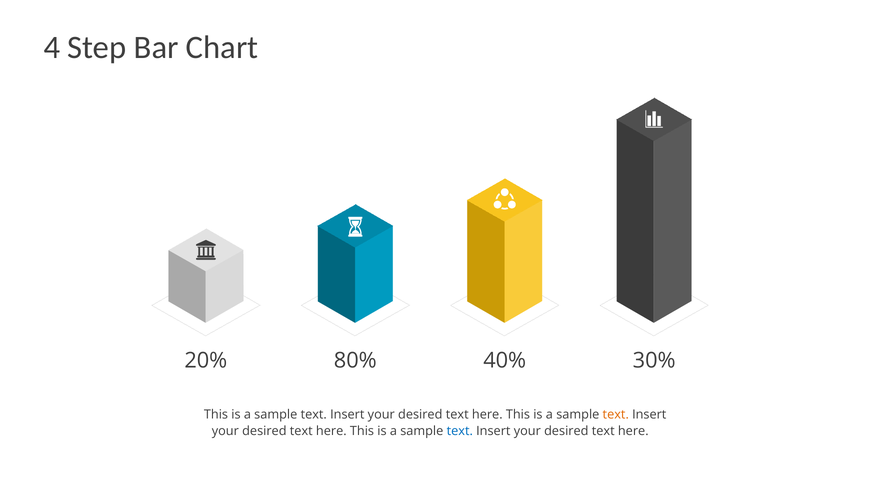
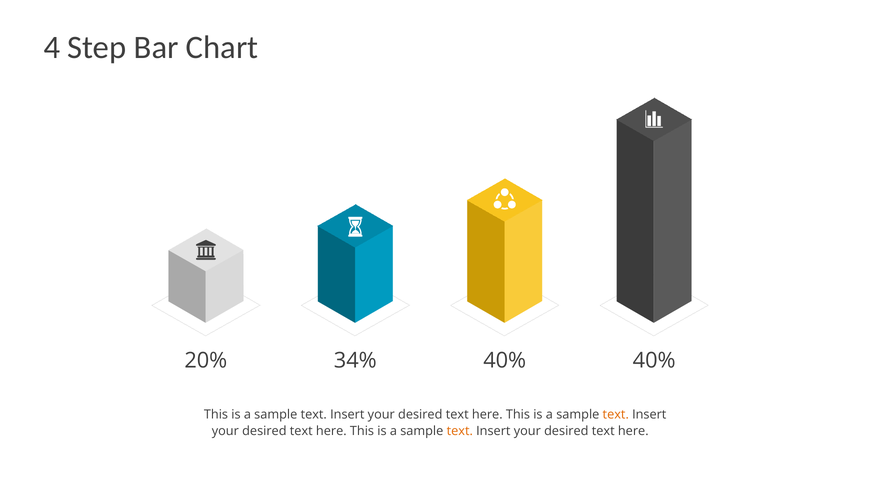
80%: 80% -> 34% (355, 361)
40% 30%: 30% -> 40% (654, 361)
text colour: blue -> orange (460, 431)
